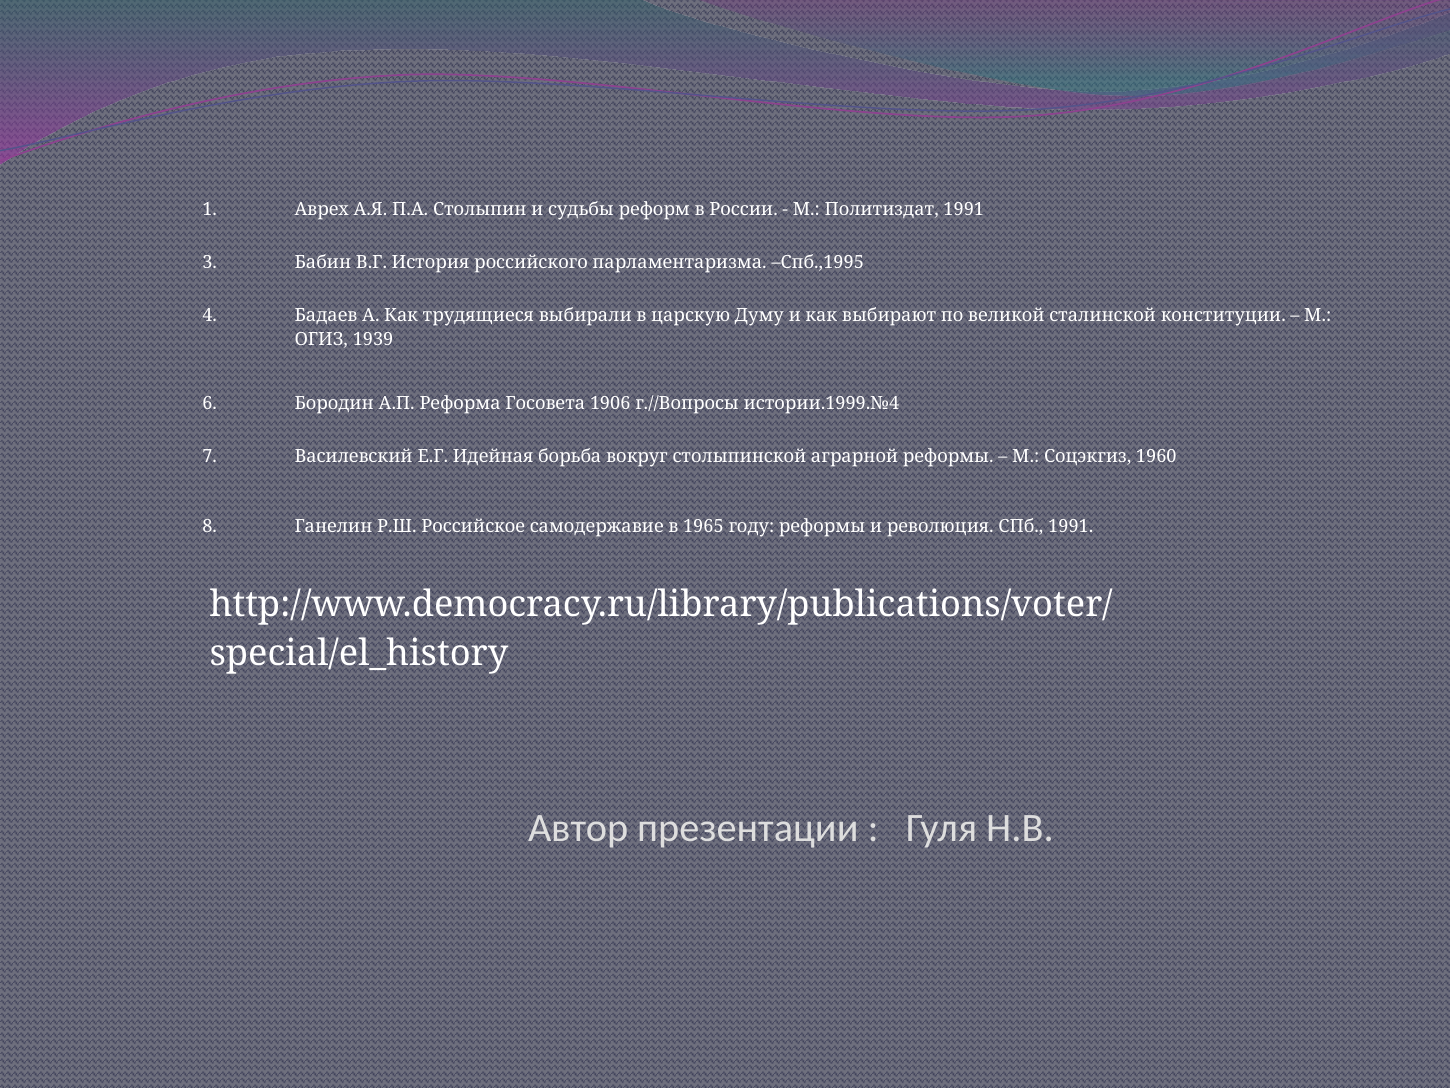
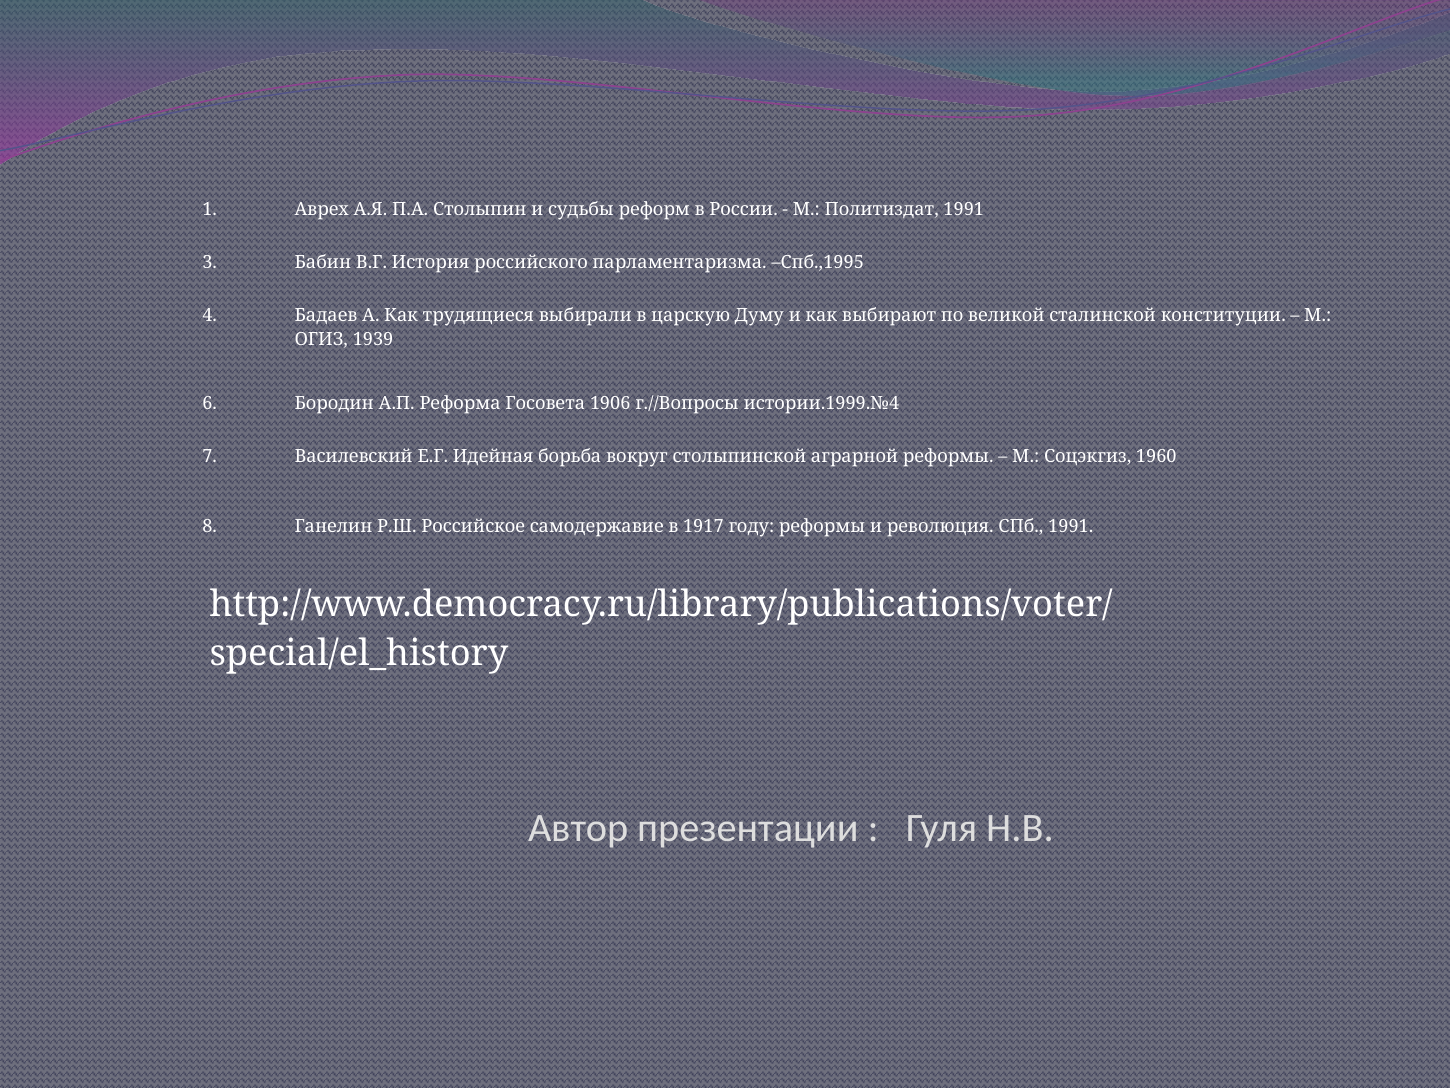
1965: 1965 -> 1917 (703, 527)
